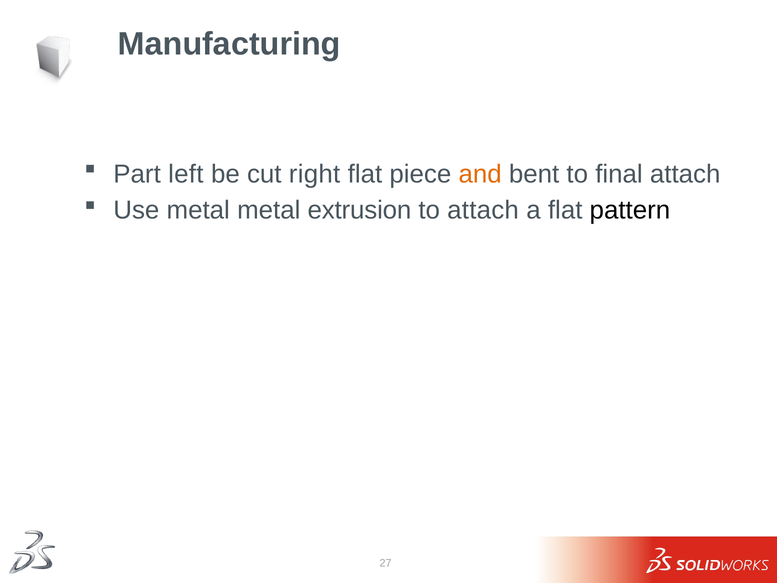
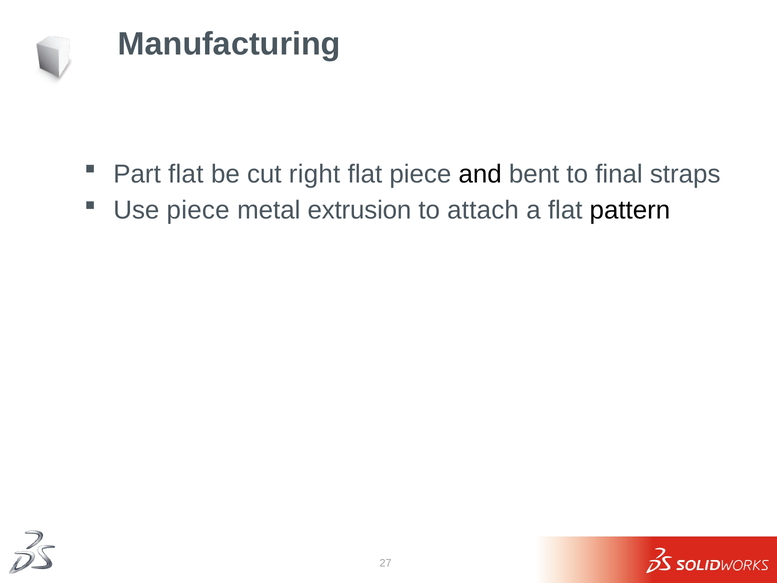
Part left: left -> flat (186, 174)
and colour: orange -> black (480, 174)
final attach: attach -> straps (685, 174)
Use metal: metal -> piece (198, 210)
